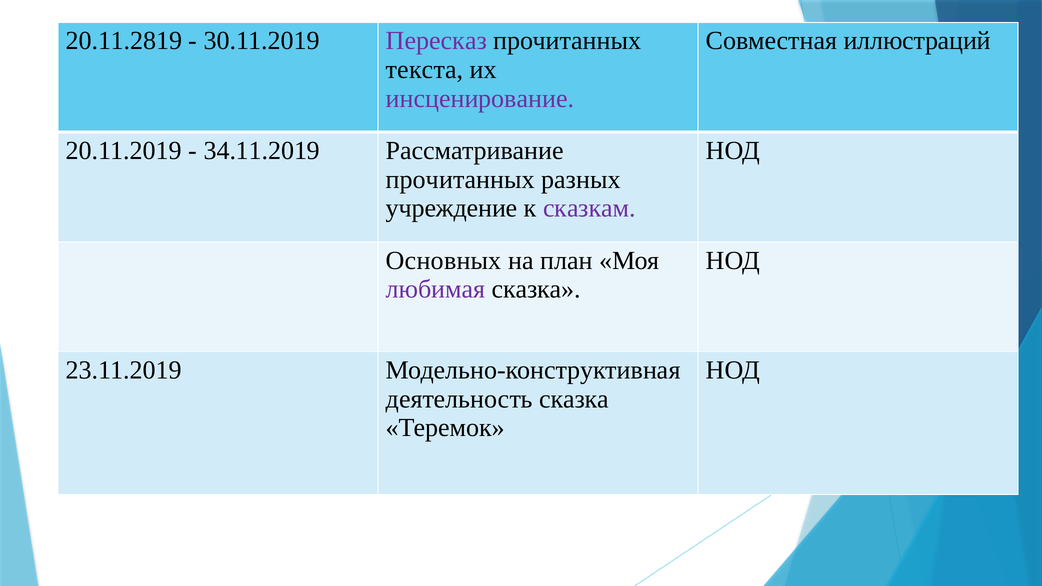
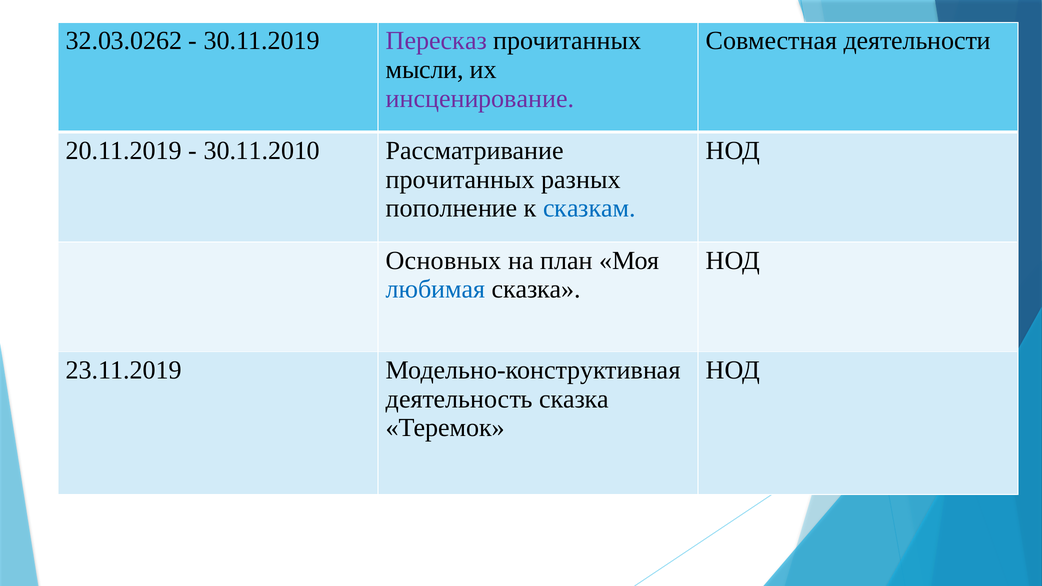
20.11.2819: 20.11.2819 -> 32.03.0262 (124, 41)
иллюстраций: иллюстраций -> деятельности (917, 41)
текста: текста -> мысли (425, 70)
34.11.2019: 34.11.2019 -> 30.11.2010 (262, 151)
учреждение: учреждение -> пополнение (452, 208)
сказкам colour: purple -> blue (589, 208)
любимая colour: purple -> blue (436, 289)
